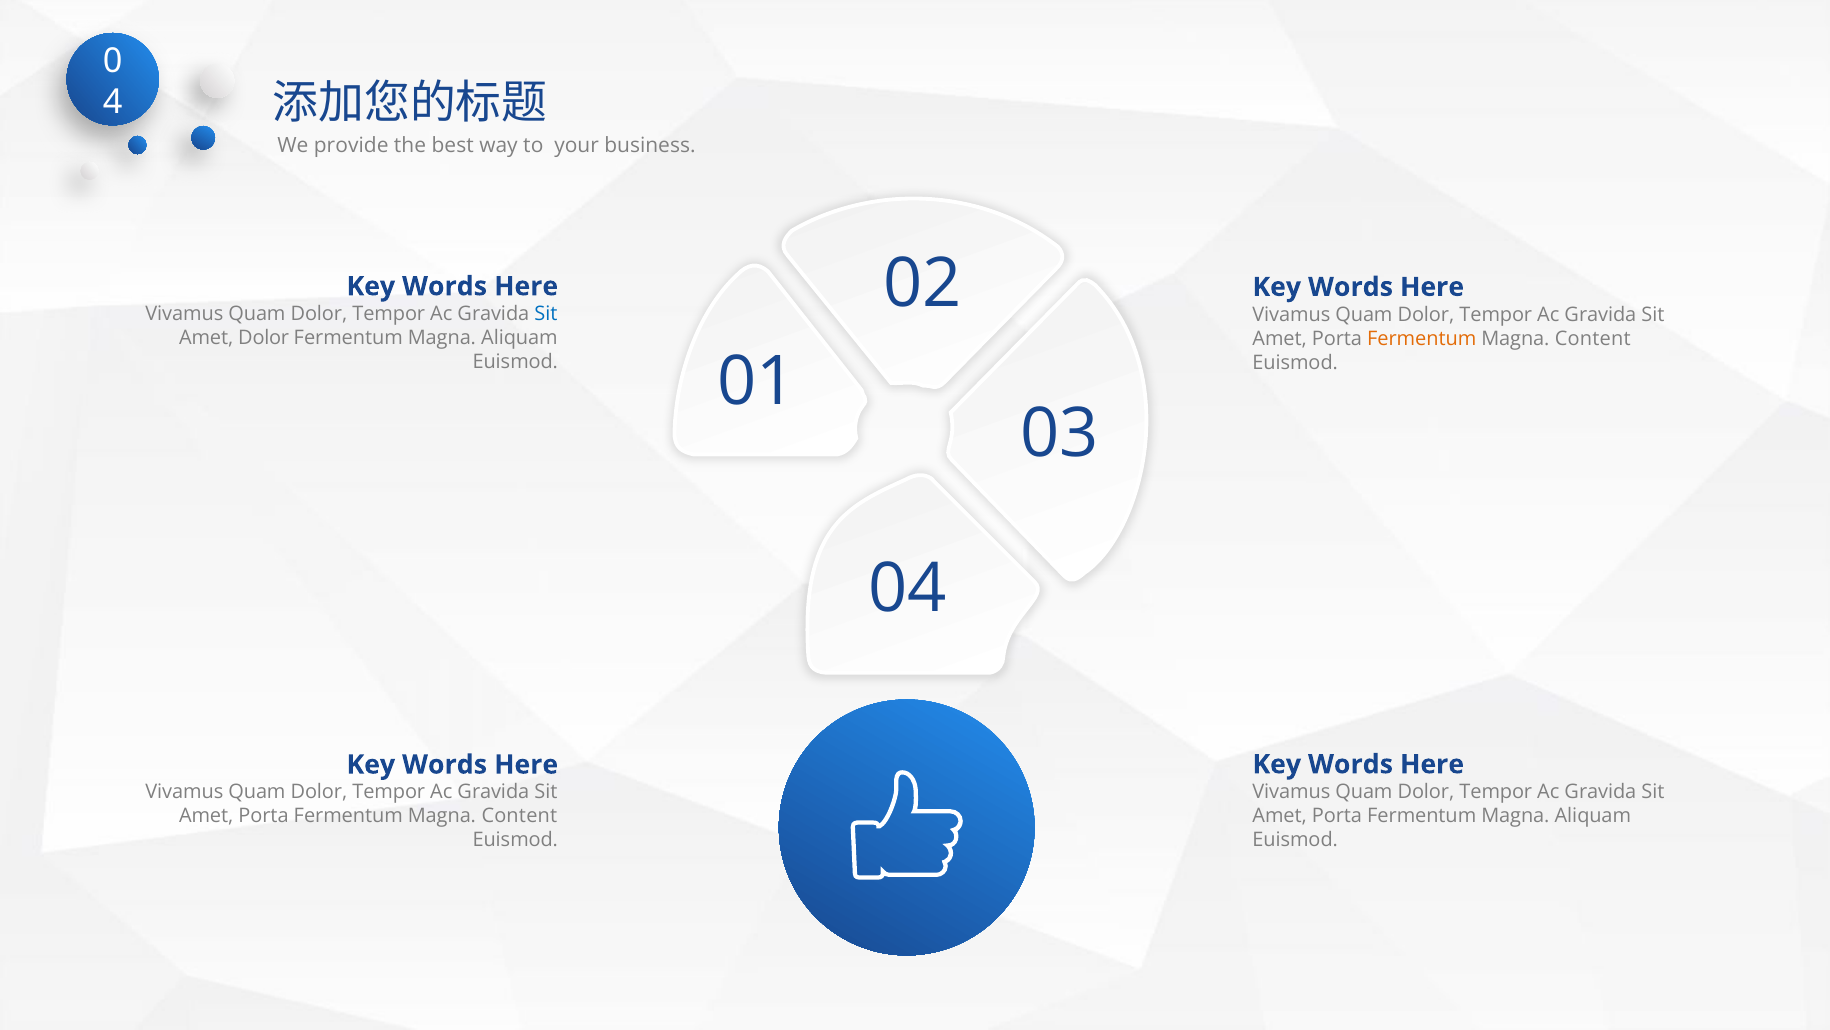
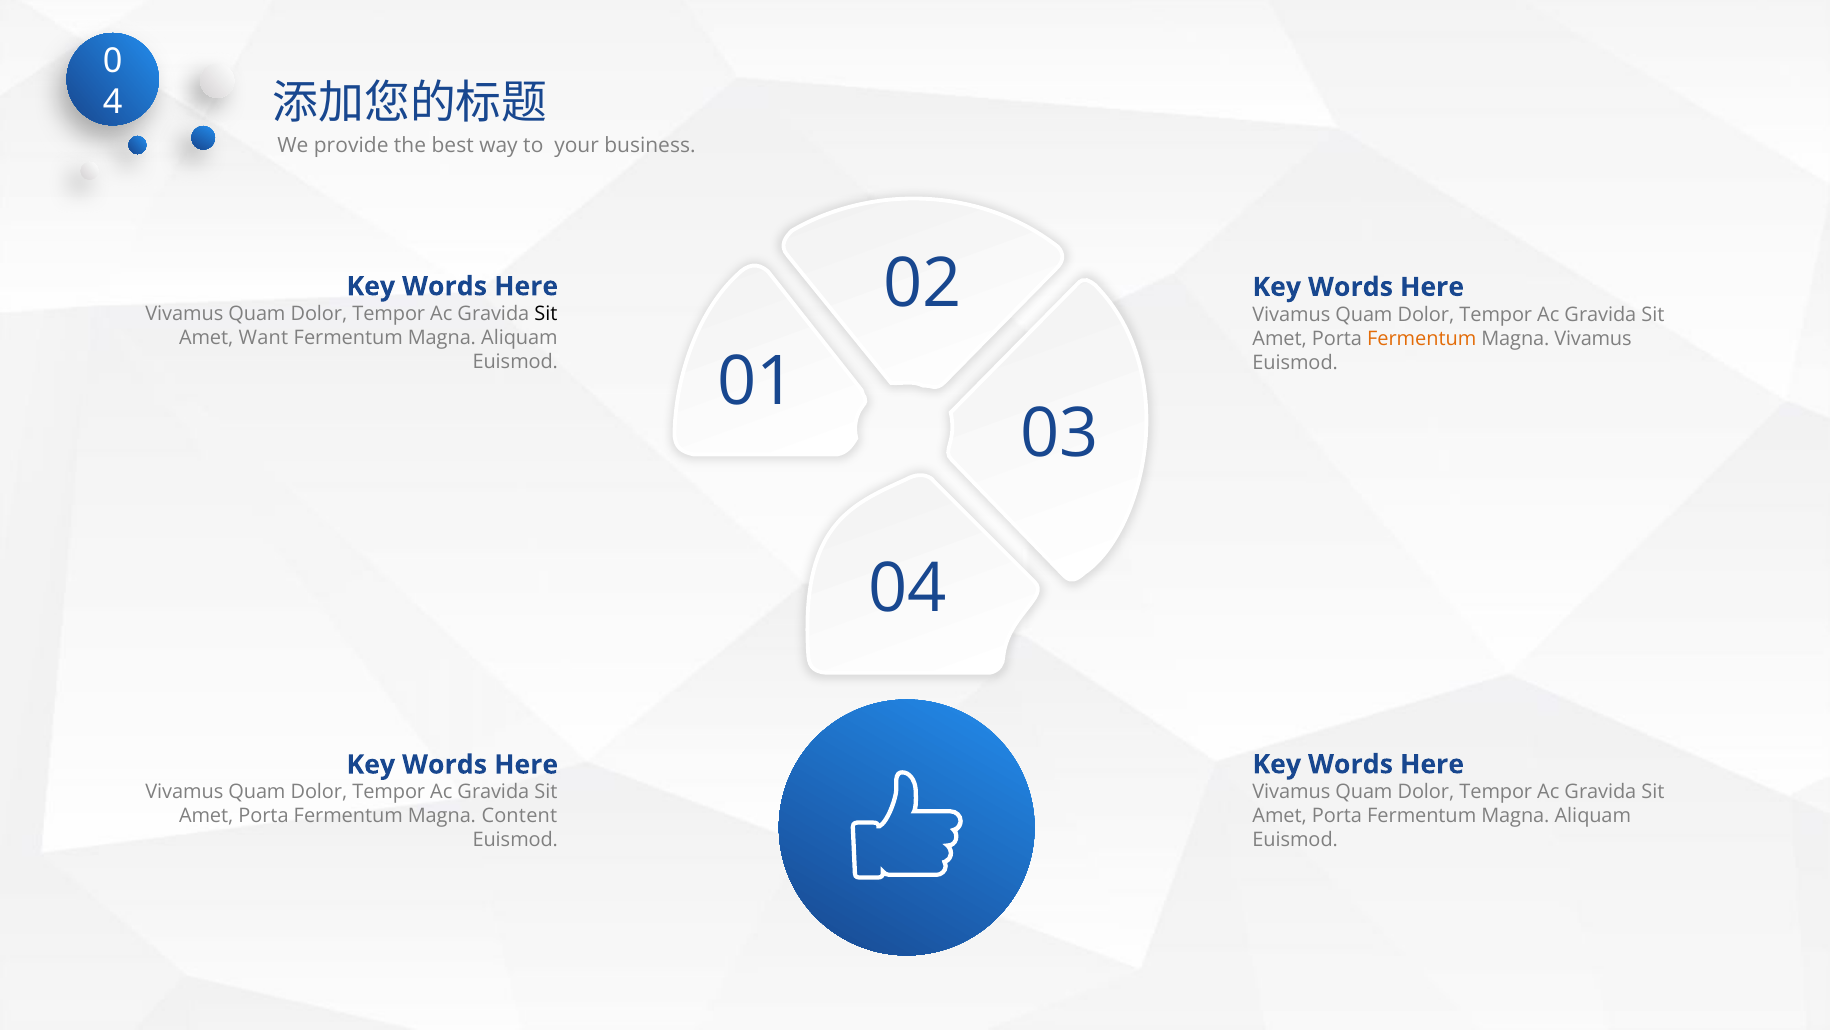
Sit colour: blue -> black (546, 314)
Amet Dolor: Dolor -> Want (263, 338)
Content: Content -> Vivamus (1593, 338)
